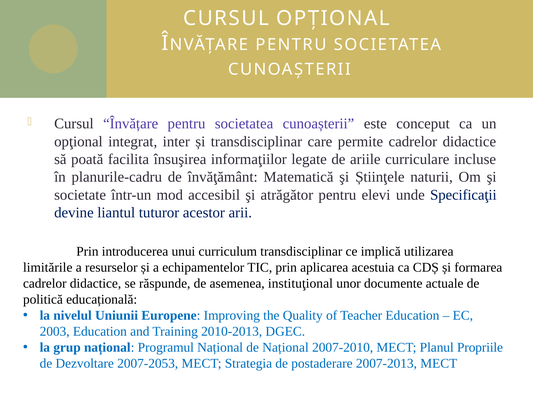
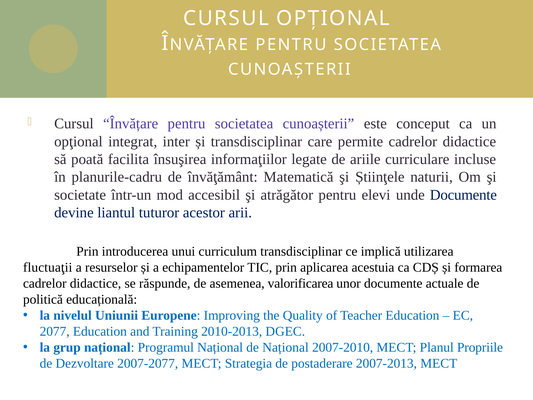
unde Specificaţii: Specificaţii -> Documente (463, 195)
limitările: limitările -> fluctuaţii (48, 267)
instituţional: instituţional -> valorificarea (301, 283)
2003: 2003 -> 2077 (55, 331)
2007-2053: 2007-2053 -> 2007-2077 (148, 363)
